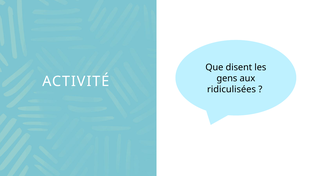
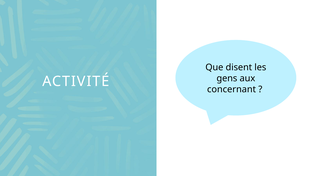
ridiculisées: ridiculisées -> concernant (232, 89)
